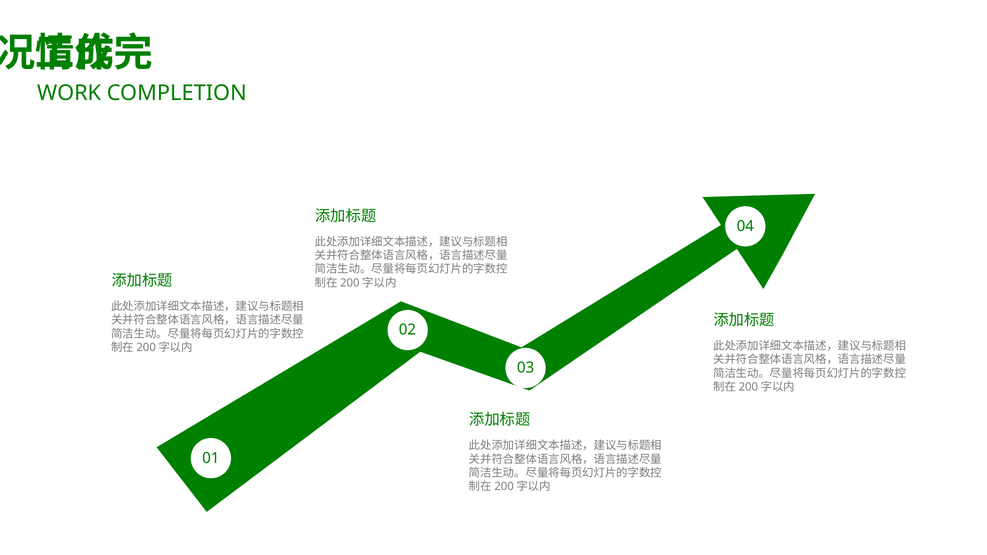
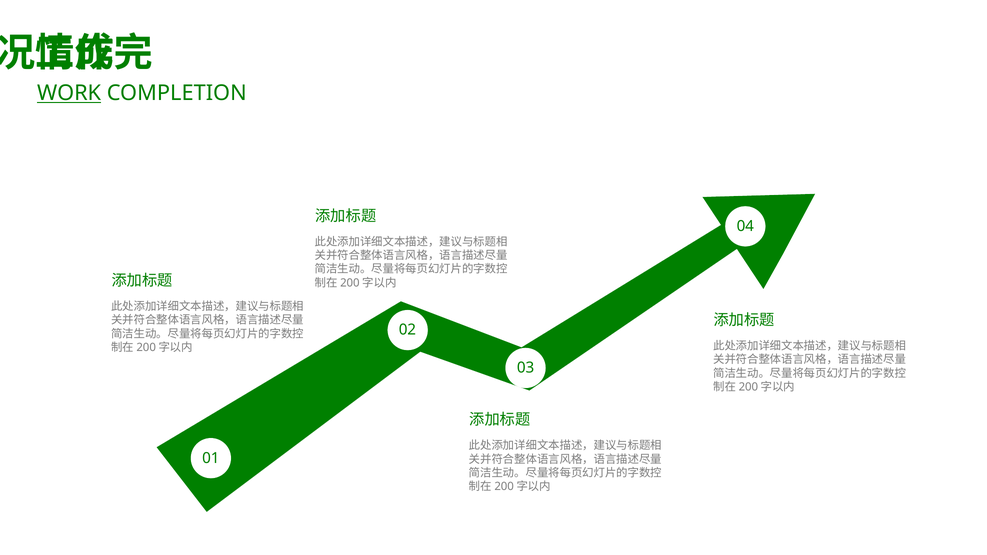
WORK underline: none -> present (69, 93)
